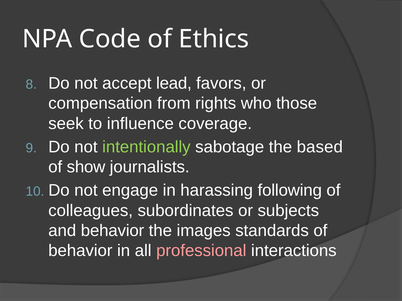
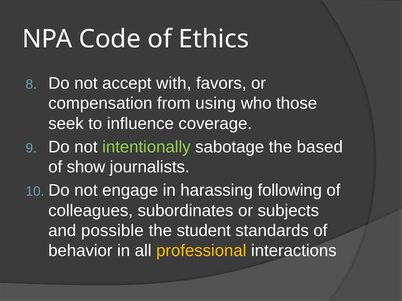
lead: lead -> with (174, 84)
rights: rights -> using (216, 104)
and behavior: behavior -> possible (112, 231)
images: images -> student (204, 231)
professional colour: pink -> yellow (201, 251)
